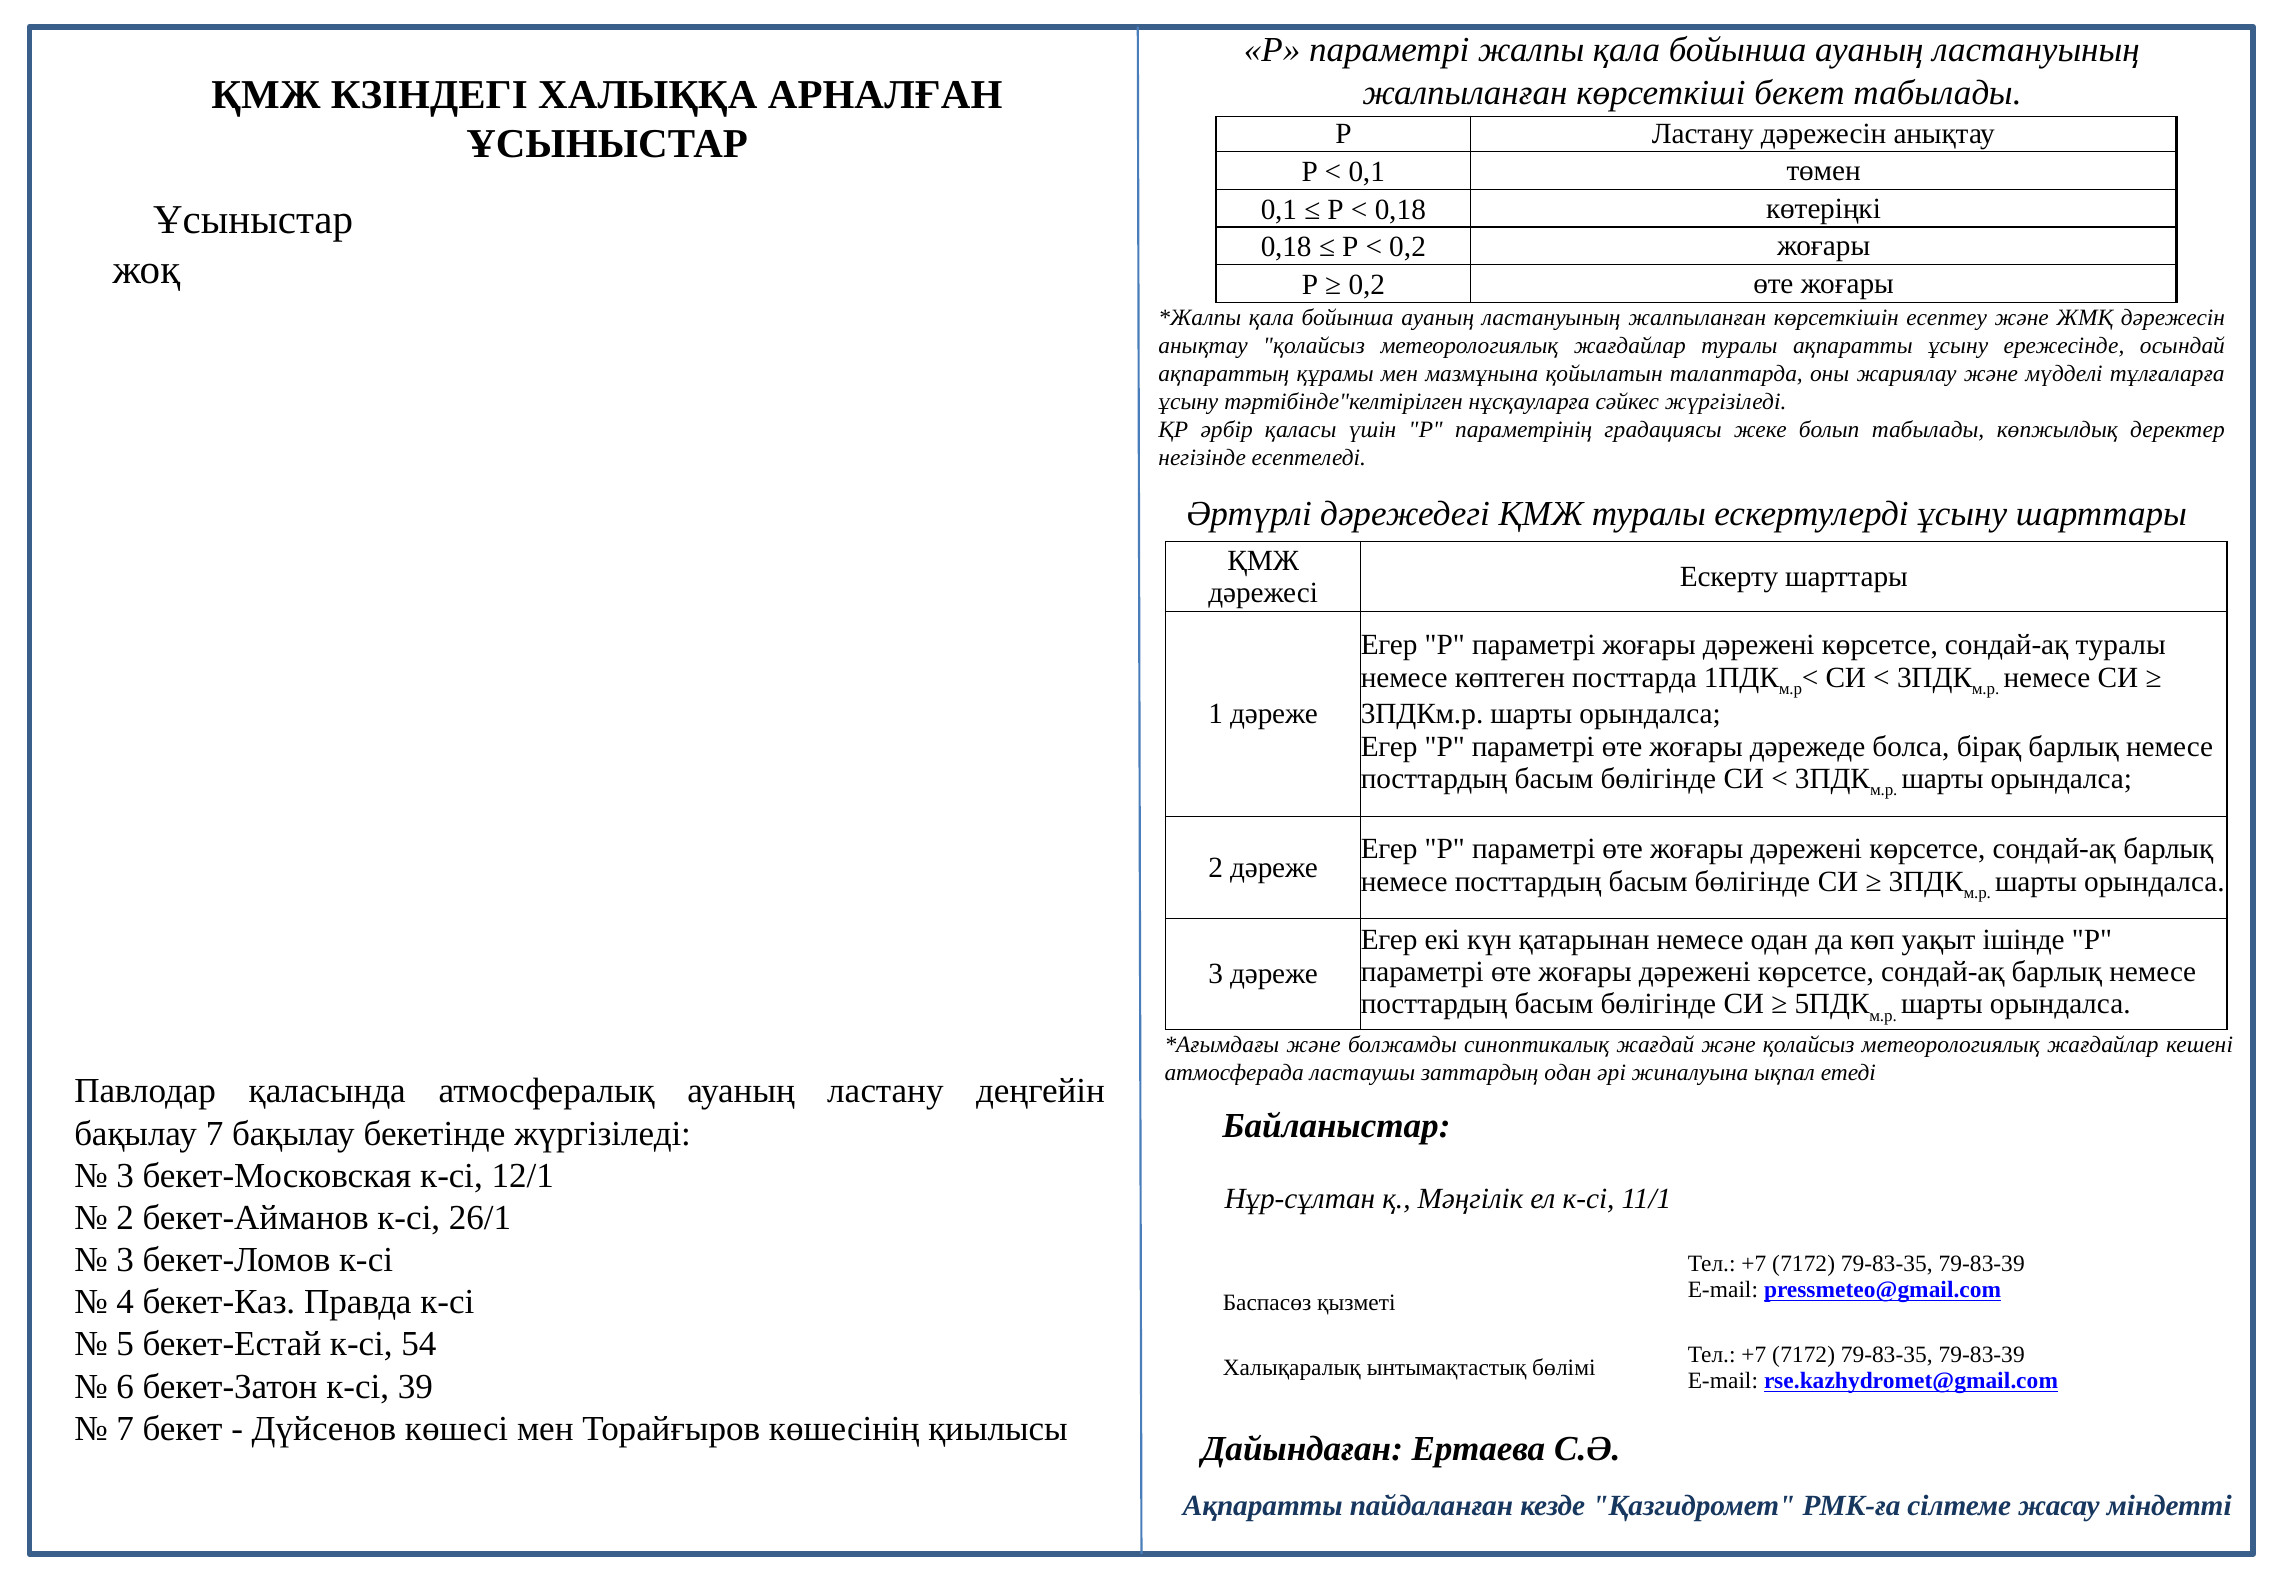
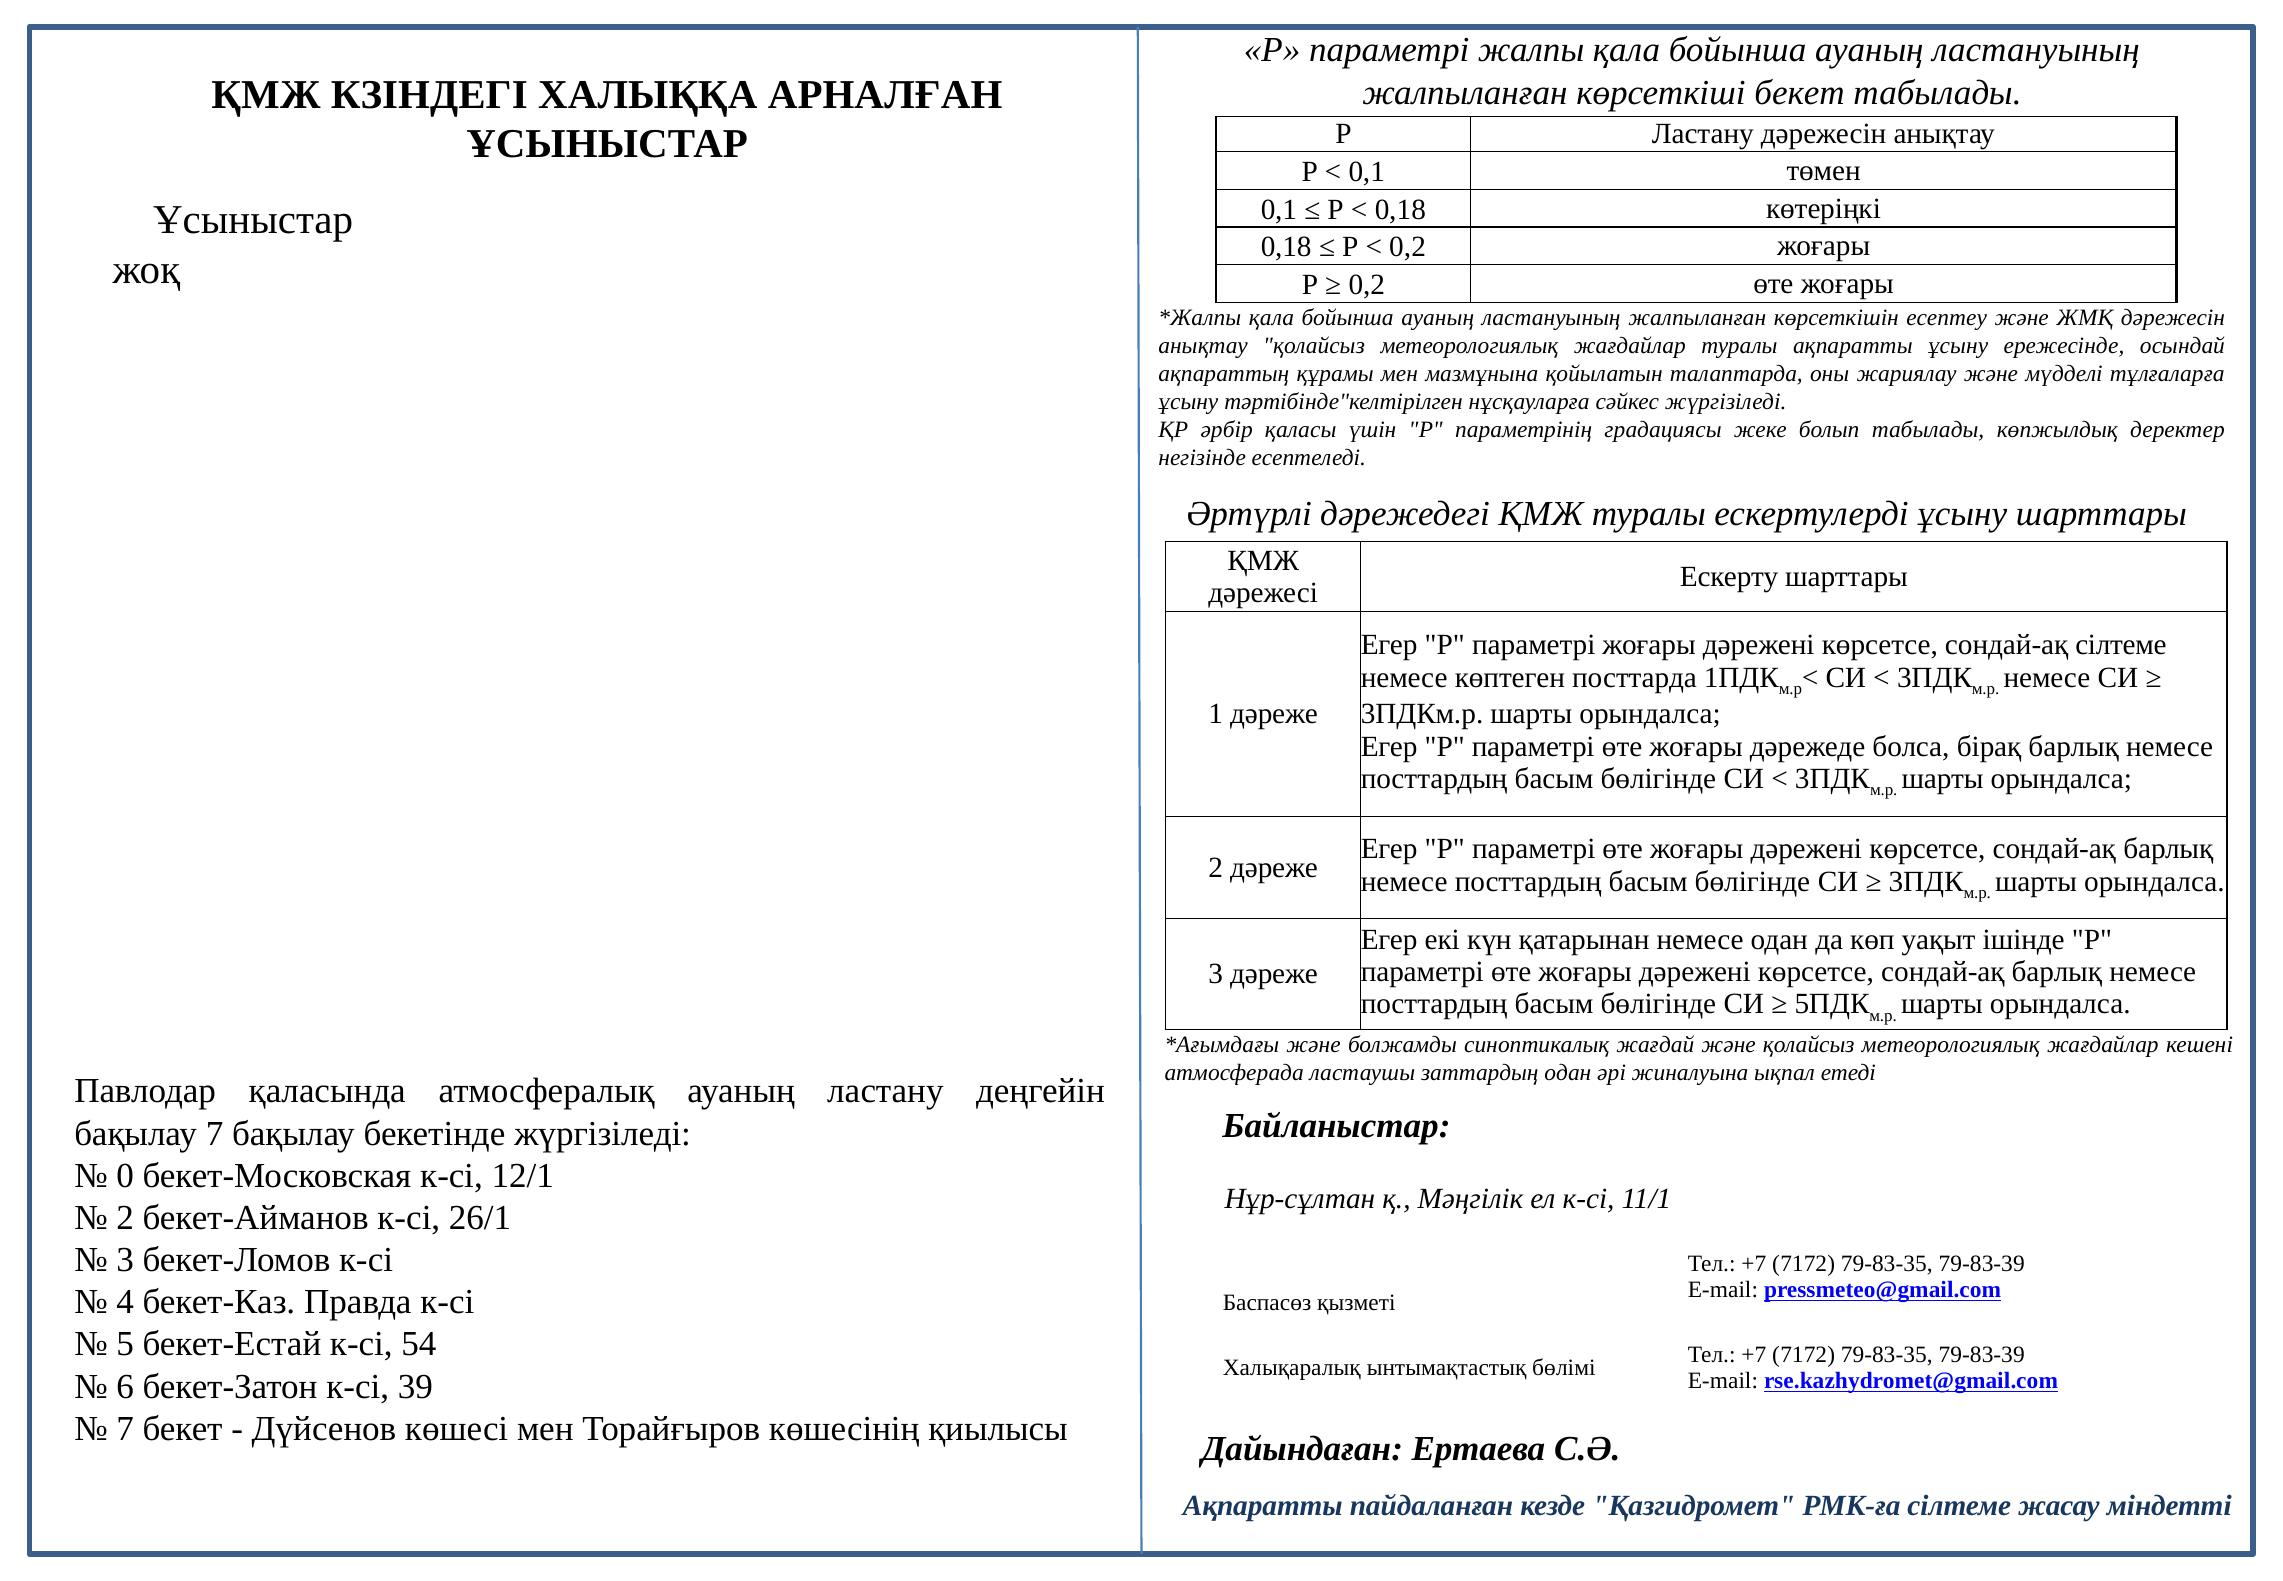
сондай-ақ туралы: туралы -> сілтеме (2121, 645)
3: 3 -> 0 (125, 1175)
